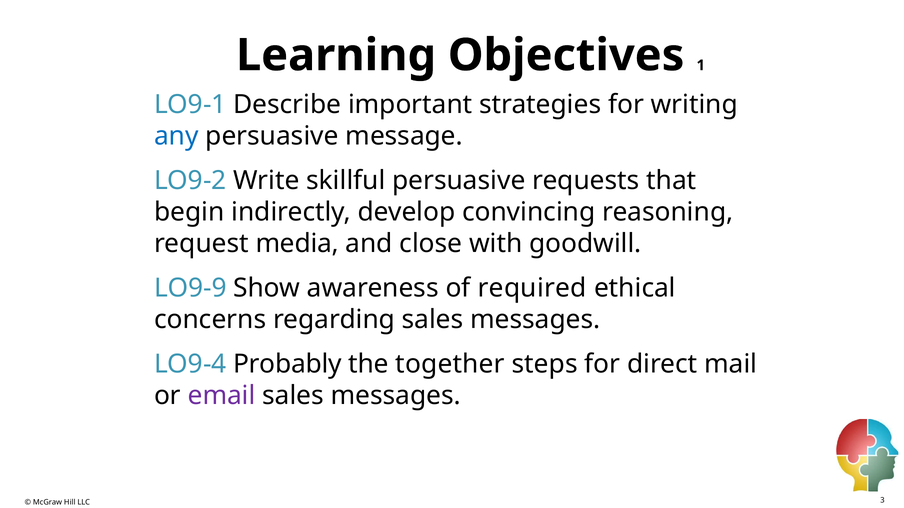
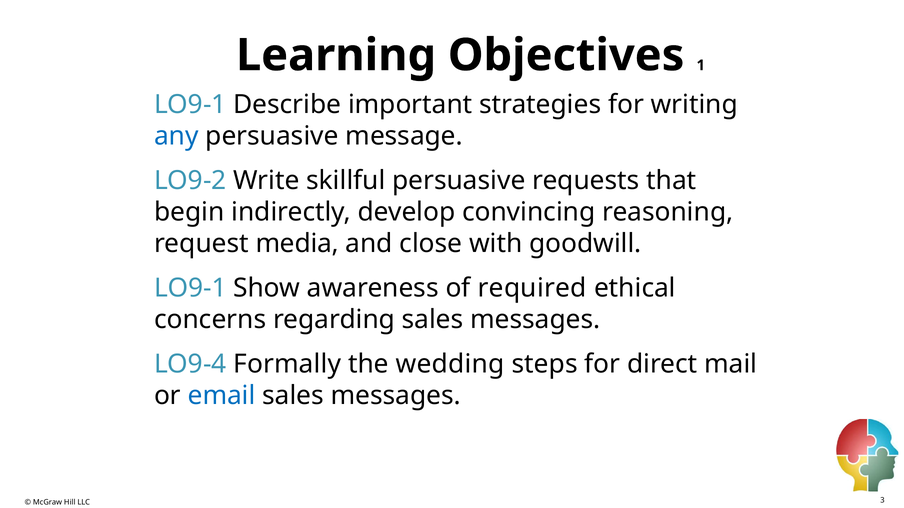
LO9-9: LO9-9 -> LO9-1 (190, 288)
Probably: Probably -> Formally (287, 364)
together: together -> wedding (450, 364)
email colour: purple -> blue (222, 396)
